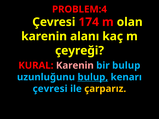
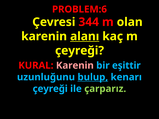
PROBLEM:4: PROBLEM:4 -> PROBLEM:6 (79, 9)
174: 174 -> 344 (89, 22)
alanı underline: none -> present (85, 36)
bir bulup: bulup -> eşittir (126, 66)
çevresi: çevresi -> çeyreği (50, 89)
çarparız colour: yellow -> light green (105, 89)
